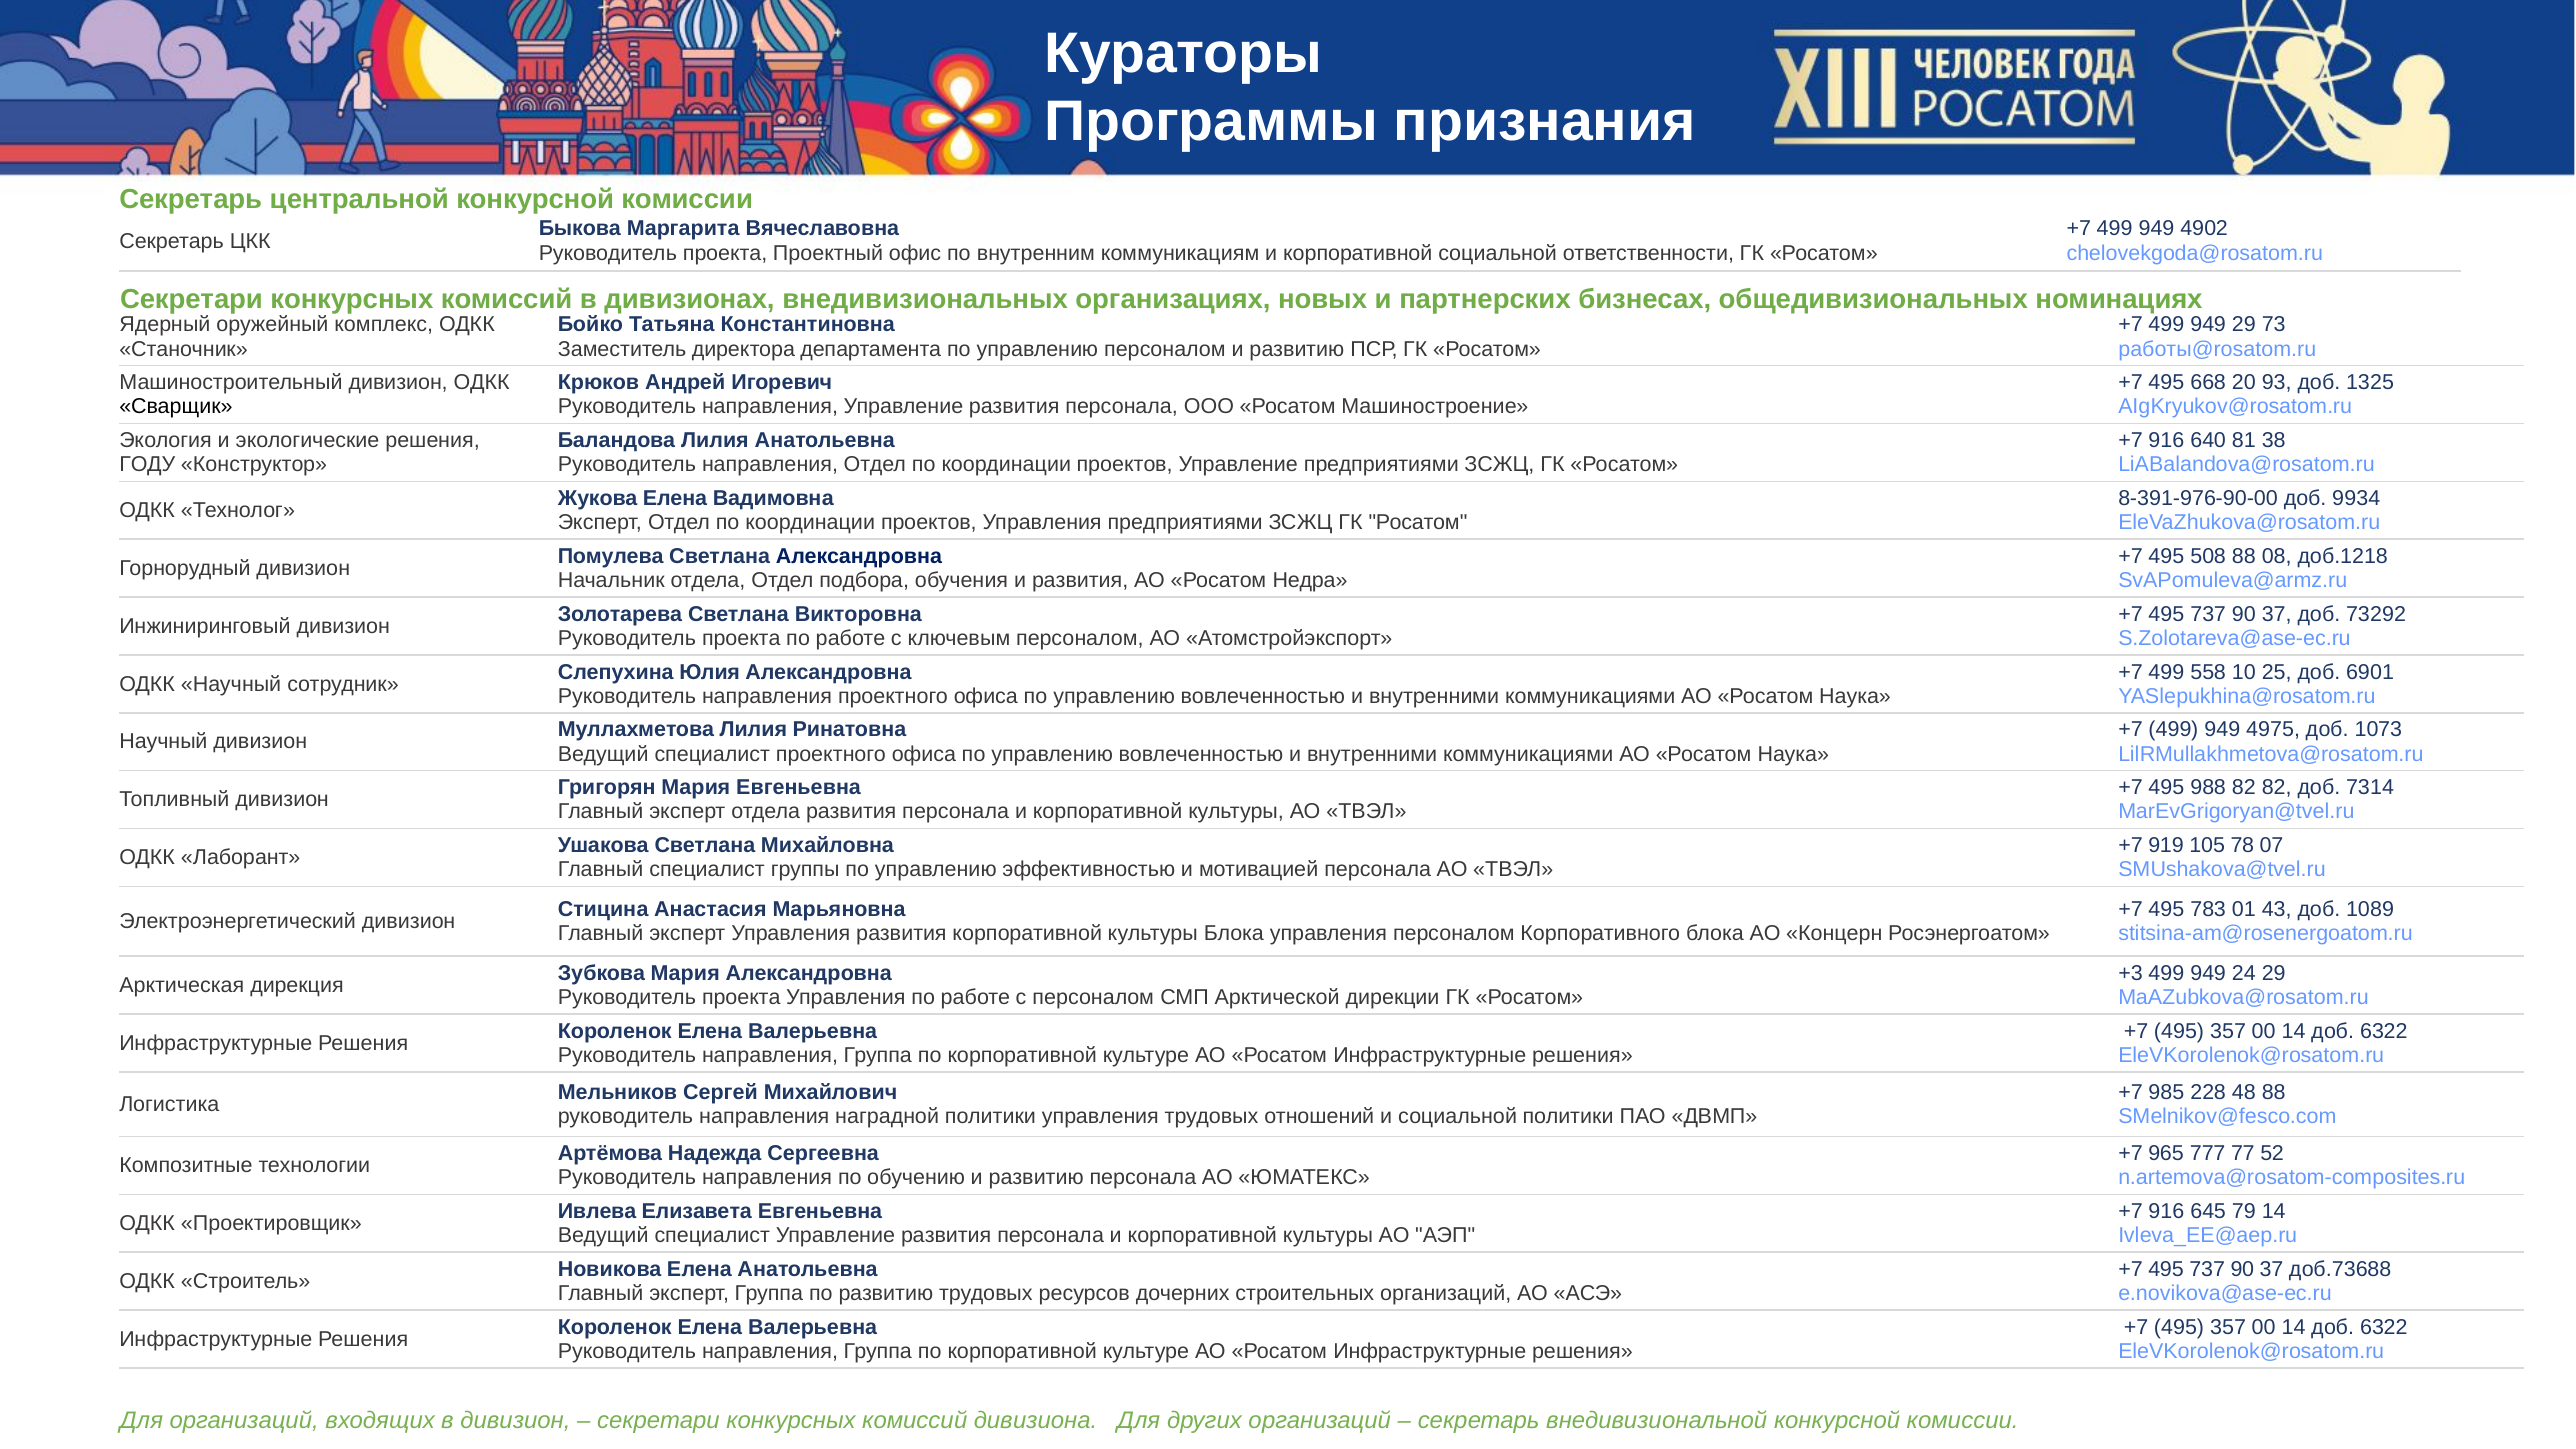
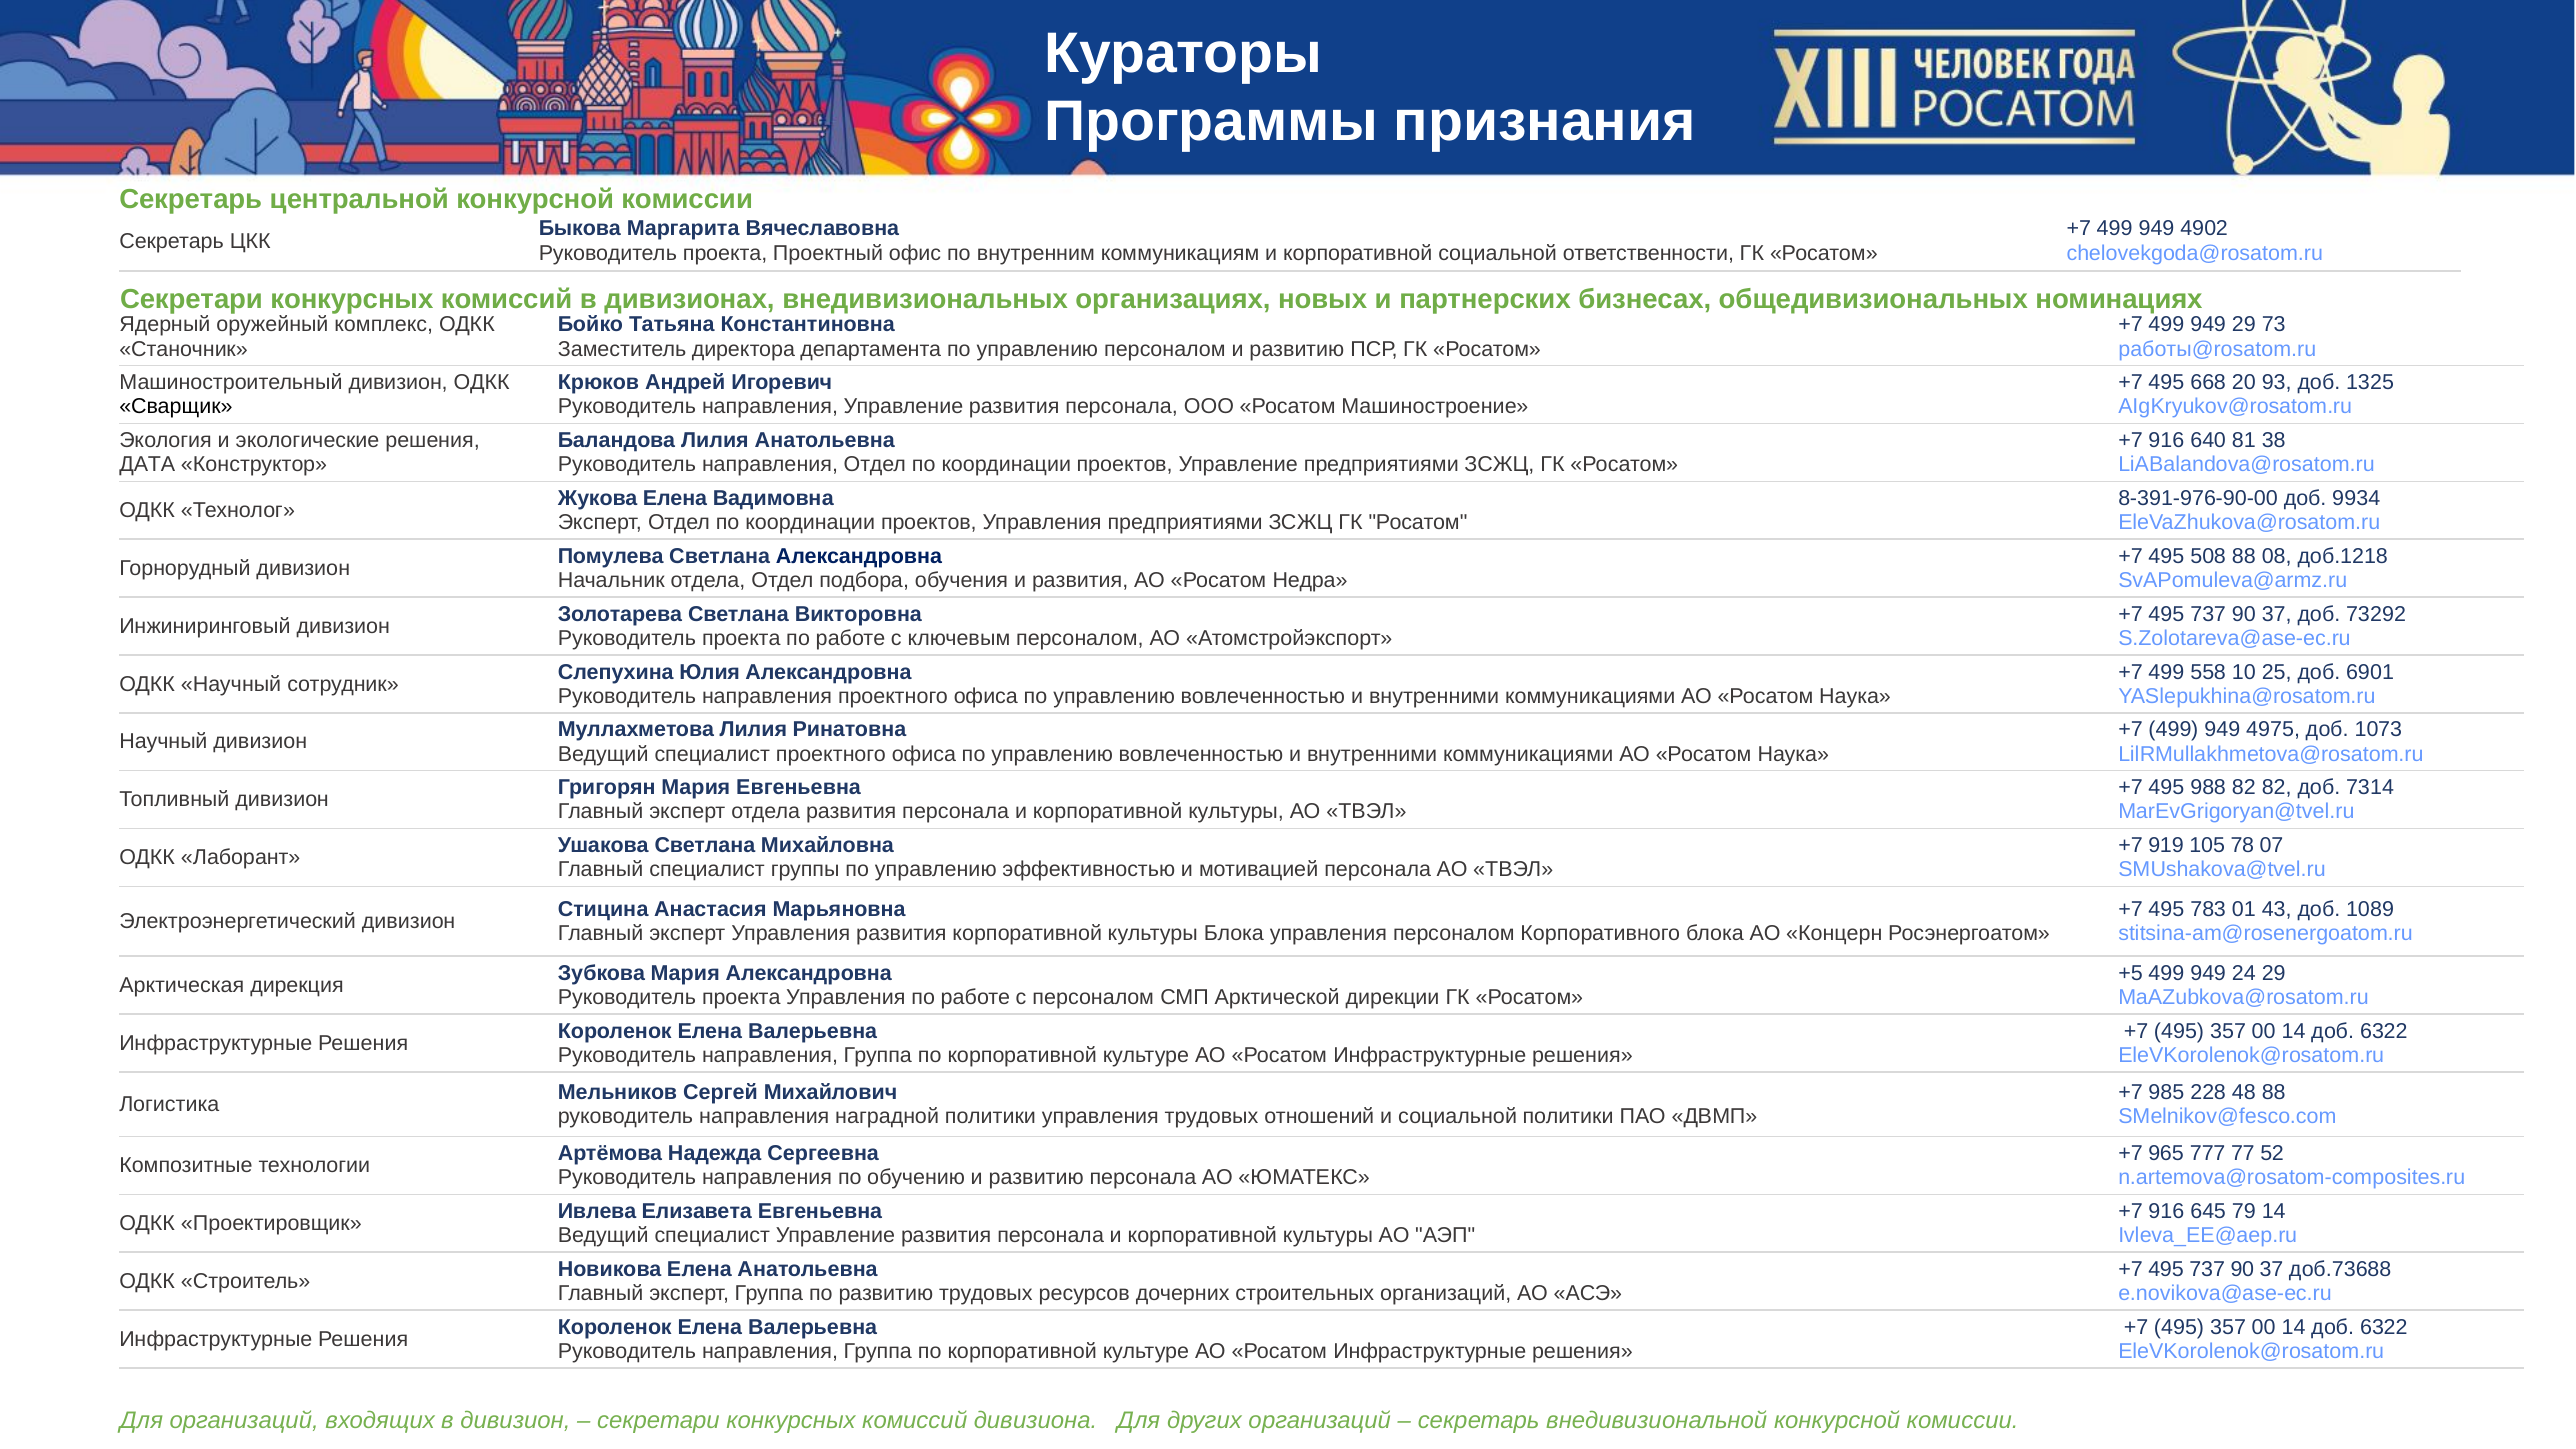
ГОДУ: ГОДУ -> ДАТА (147, 465)
+3: +3 -> +5 (2131, 973)
